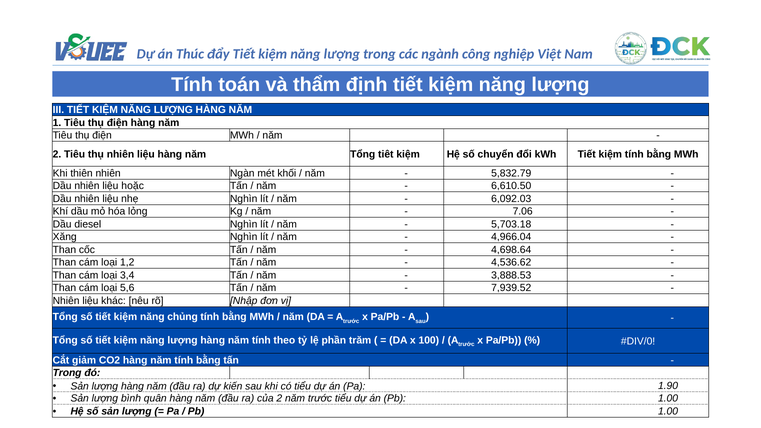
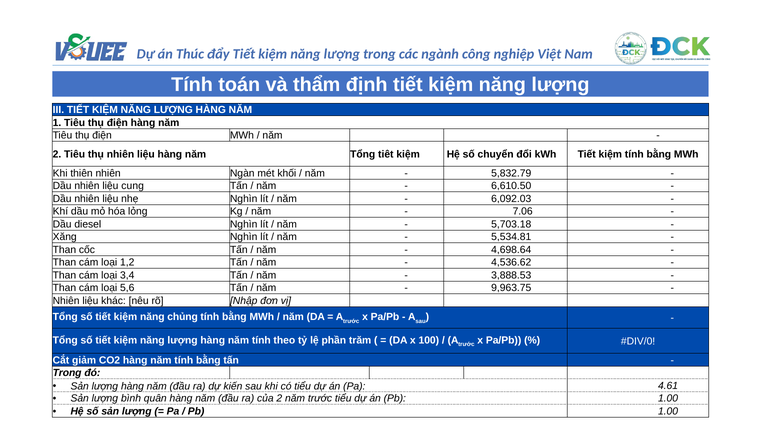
hoặc: hoặc -> cung (133, 186)
4,966.04: 4,966.04 -> 5,534.81 (511, 237)
7,939.52: 7,939.52 -> 9,963.75 (511, 288)
1.90: 1.90 -> 4.61 (668, 386)
